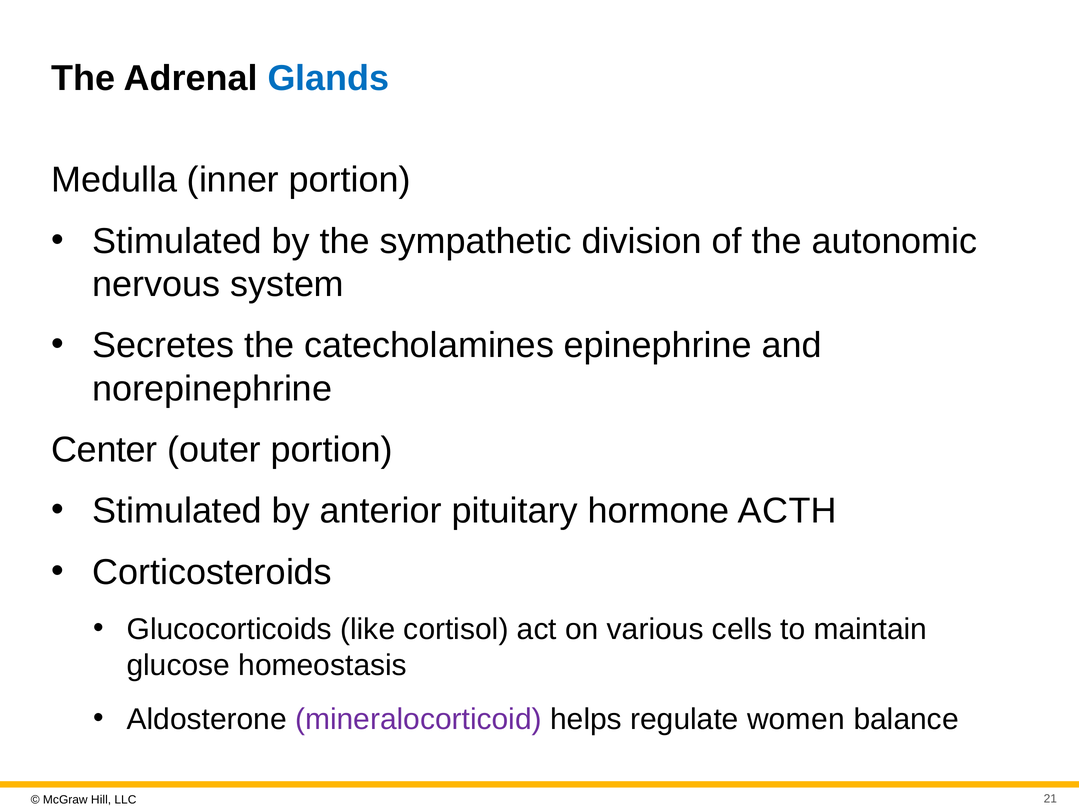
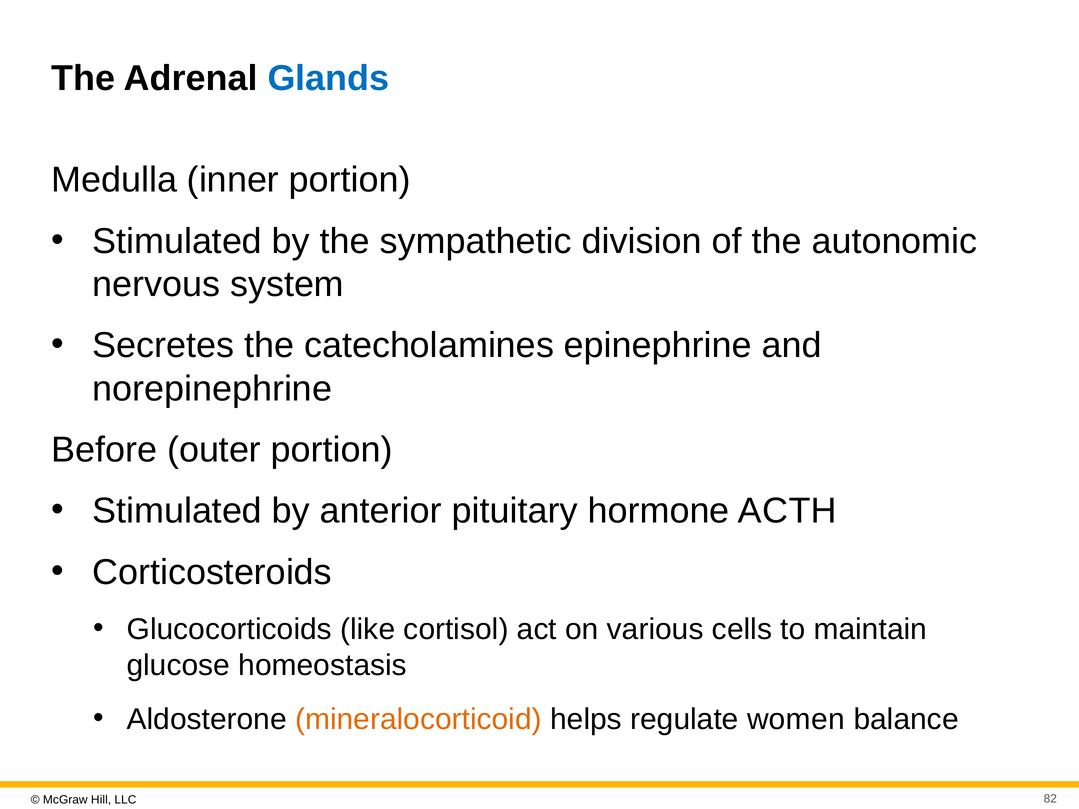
Center: Center -> Before (104, 450)
mineralocorticoid colour: purple -> orange (418, 719)
21: 21 -> 82 (1050, 799)
